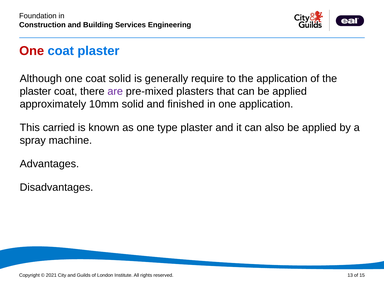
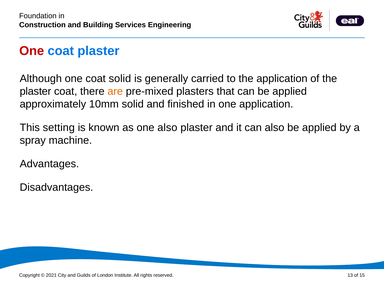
require: require -> carried (207, 79)
are colour: purple -> orange (115, 91)
carried: carried -> setting (59, 128)
one type: type -> also (167, 128)
